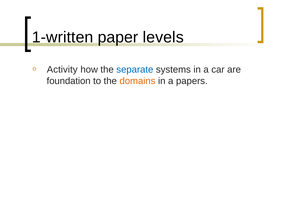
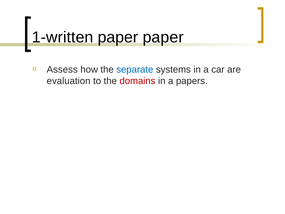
paper levels: levels -> paper (163, 37)
Activity: Activity -> Assess (62, 70)
foundation: foundation -> evaluation (69, 81)
domains colour: orange -> red (137, 81)
